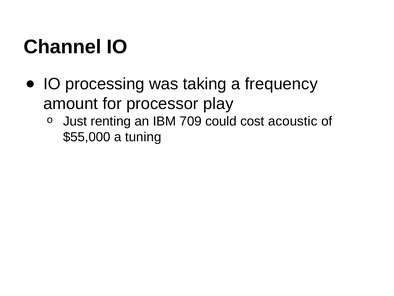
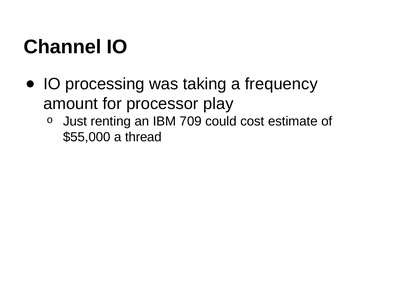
acoustic: acoustic -> estimate (293, 121)
tuning: tuning -> thread (143, 137)
